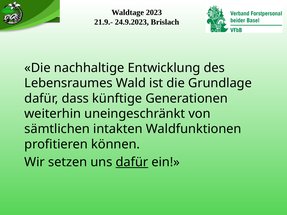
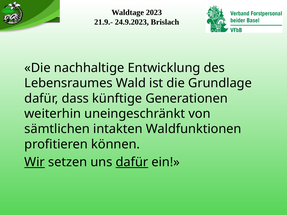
Wir underline: none -> present (35, 162)
